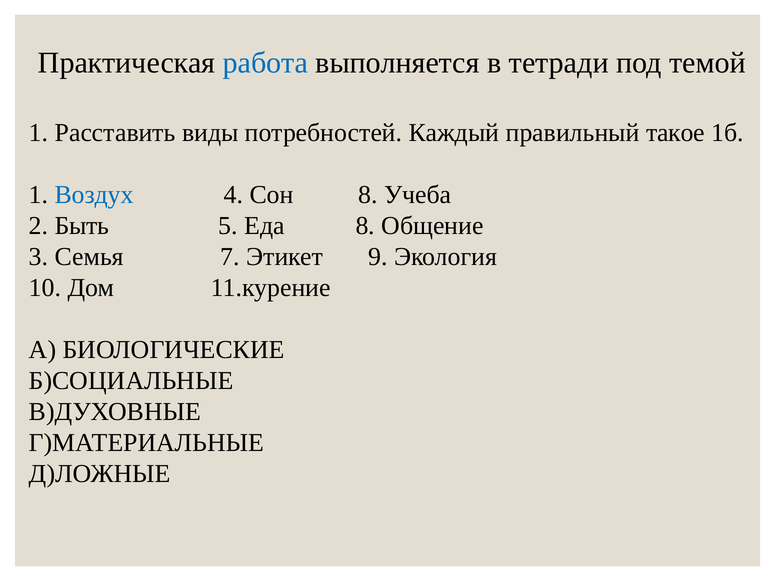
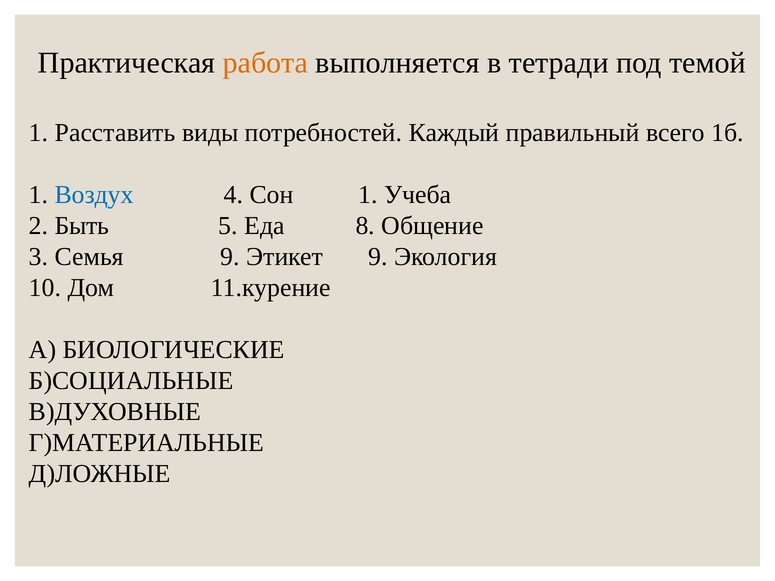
работа colour: blue -> orange (265, 63)
такое: такое -> всего (675, 133)
Сон 8: 8 -> 1 (368, 195)
Семья 7: 7 -> 9 (230, 257)
